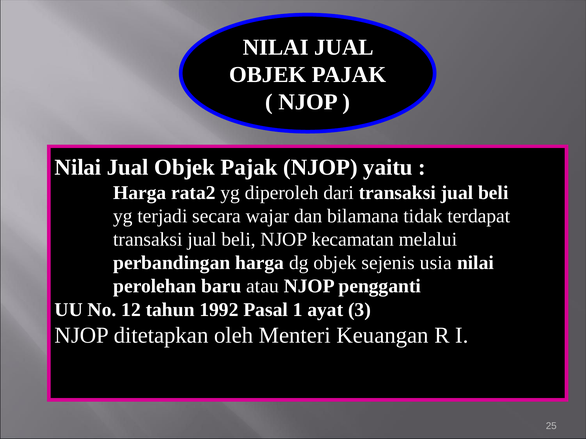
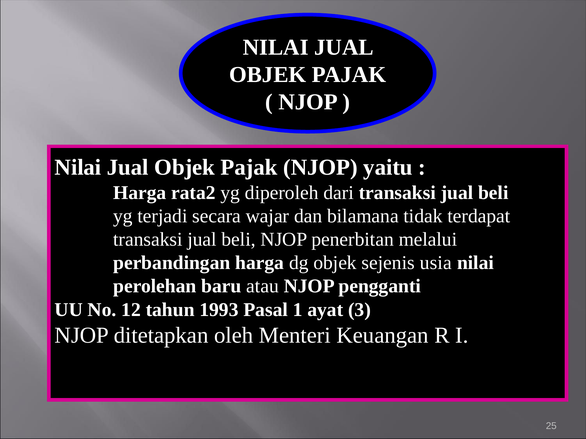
kecamatan: kecamatan -> penerbitan (353, 240)
1992: 1992 -> 1993 (219, 310)
